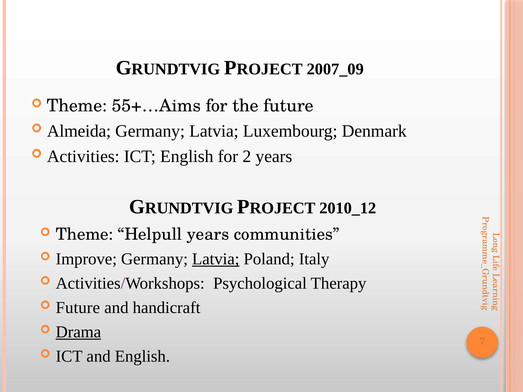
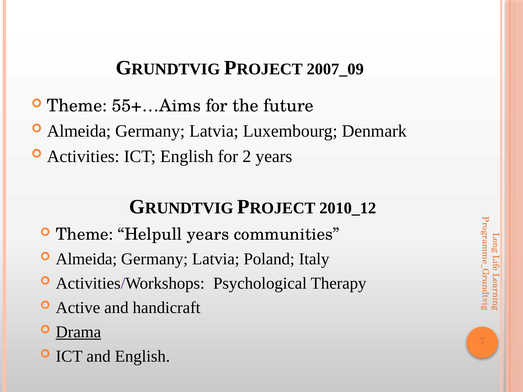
Improve: Improve -> Almeida (86, 259)
Latvia underline: present -> none (216, 259)
Future: Future -> Active (78, 308)
